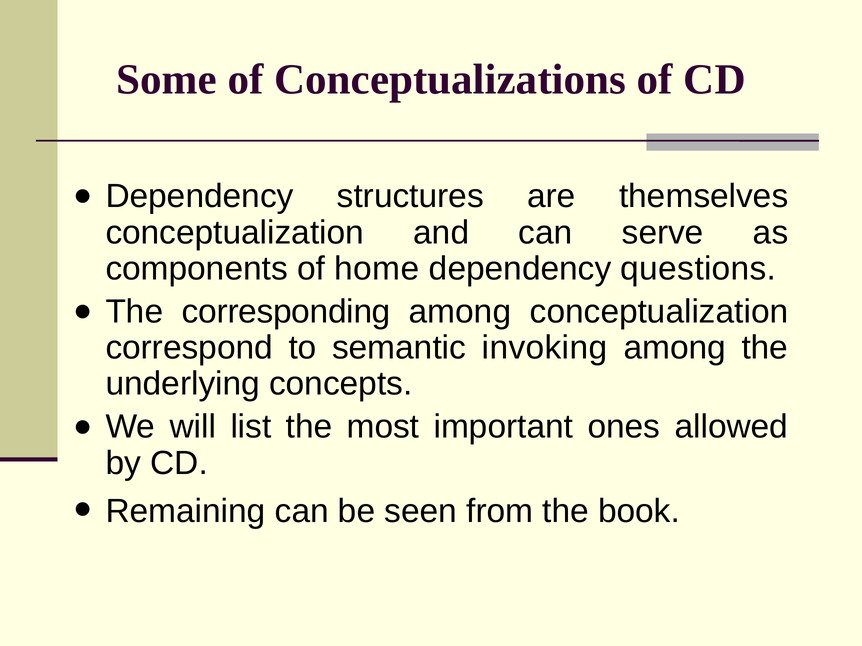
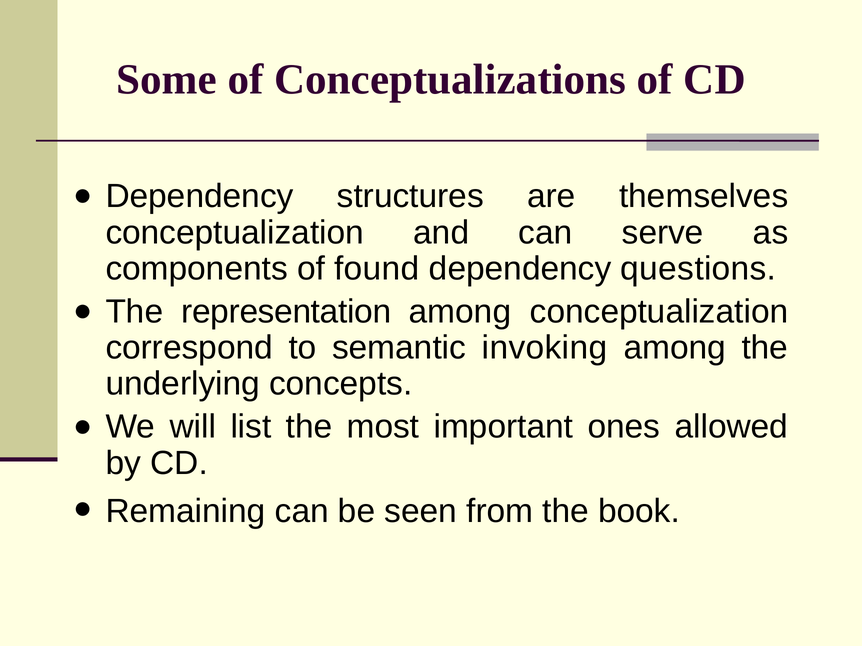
home: home -> found (377, 269)
corresponding: corresponding -> representation (286, 312)
